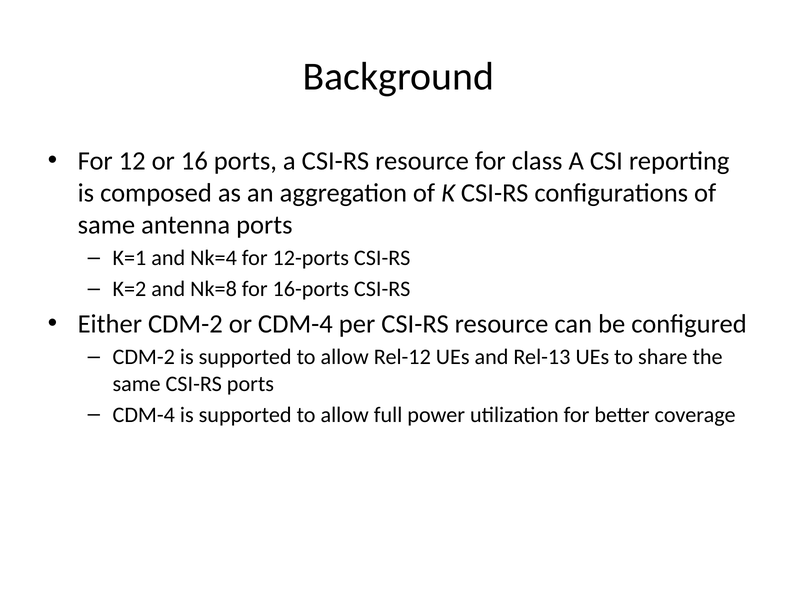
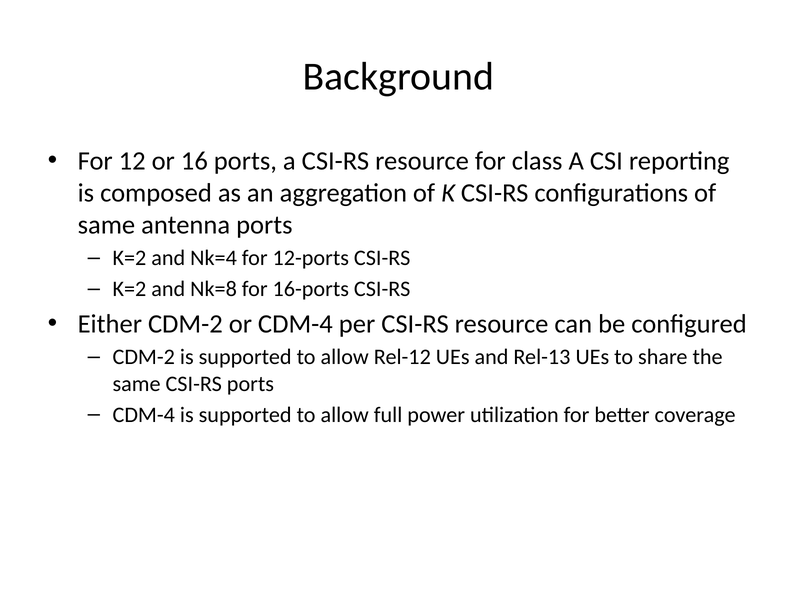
K=1: K=1 -> K=2 (129, 258)
